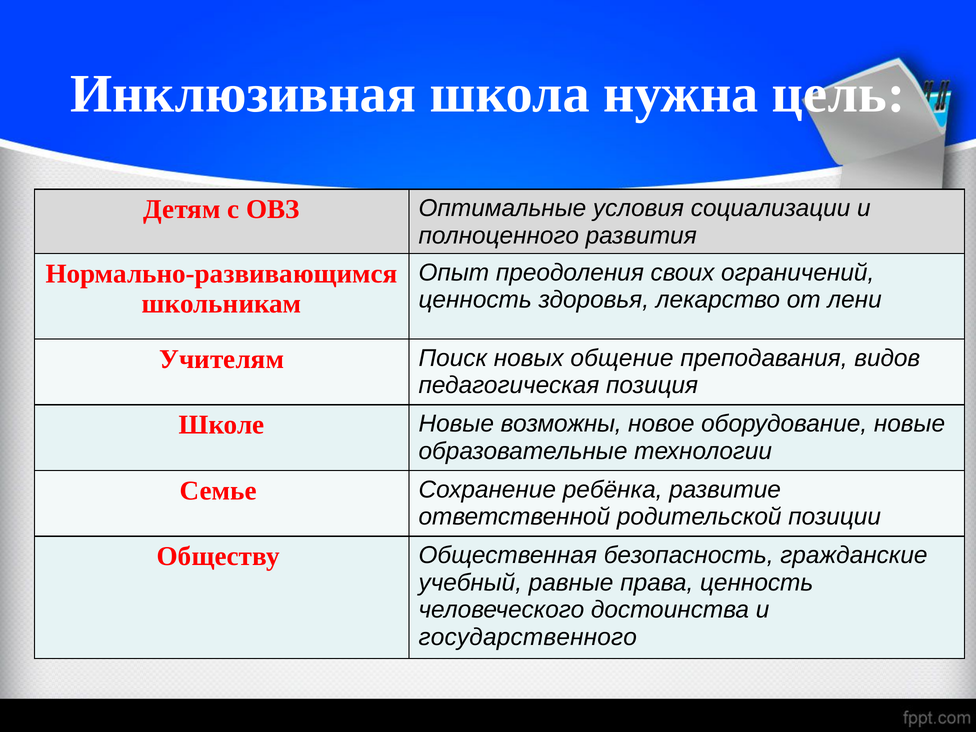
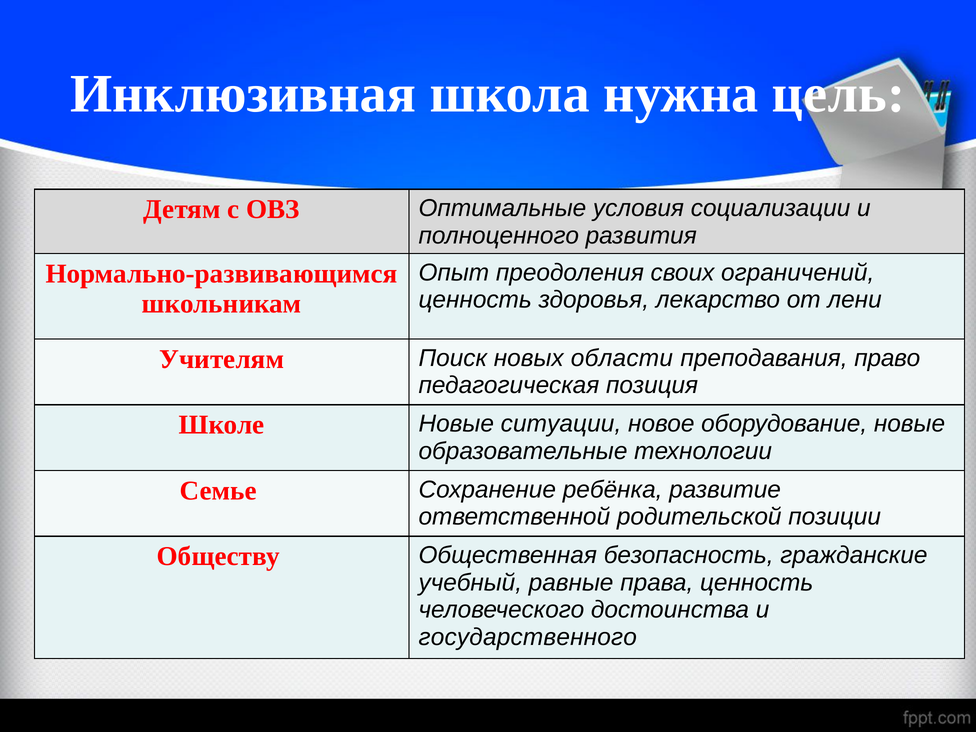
общение: общение -> области (622, 358)
видов: видов -> право (887, 358)
возможны: возможны -> ситуации (561, 424)
